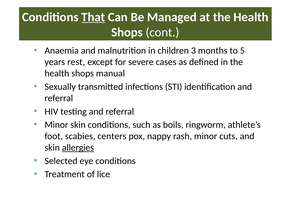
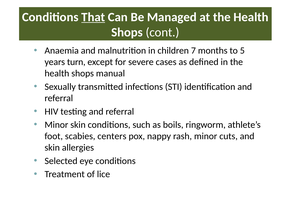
3: 3 -> 7 (193, 51)
rest: rest -> turn (76, 62)
allergies underline: present -> none (78, 148)
